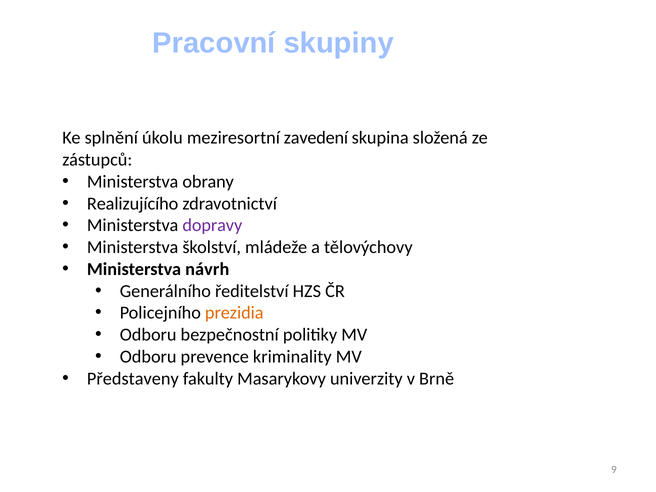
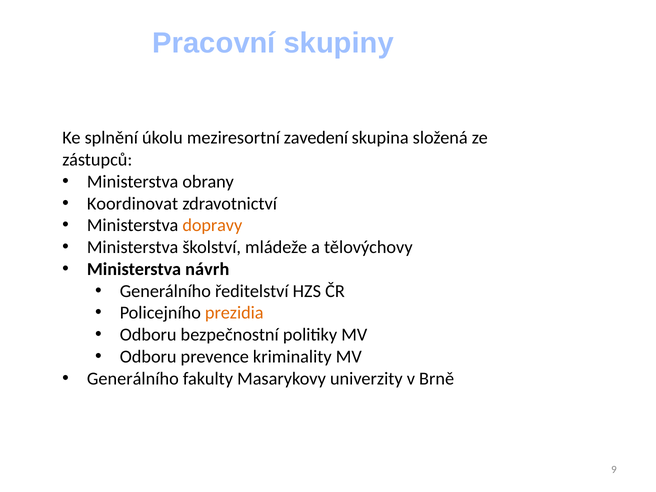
Realizujícího: Realizujícího -> Koordinovat (133, 204)
dopravy colour: purple -> orange (212, 225)
Představeny: Představeny -> Generálního (133, 379)
